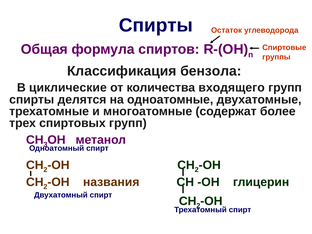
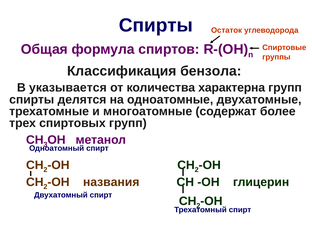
циклические: циклические -> указывается (68, 88)
входящего: входящего -> характерна (232, 88)
